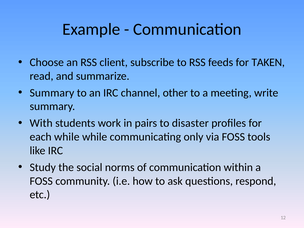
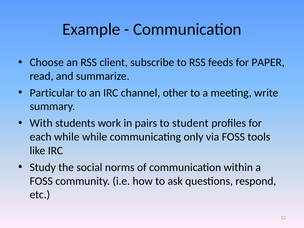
TAKEN: TAKEN -> PAPER (268, 62)
Summary: Summary -> Particular (52, 93)
disaster: disaster -> student (190, 123)
